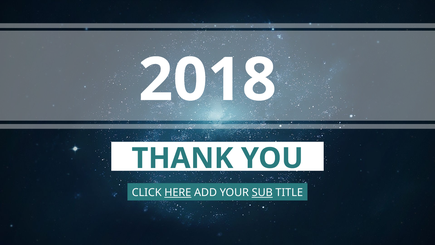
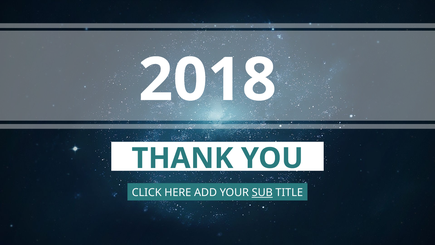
HERE underline: present -> none (178, 192)
